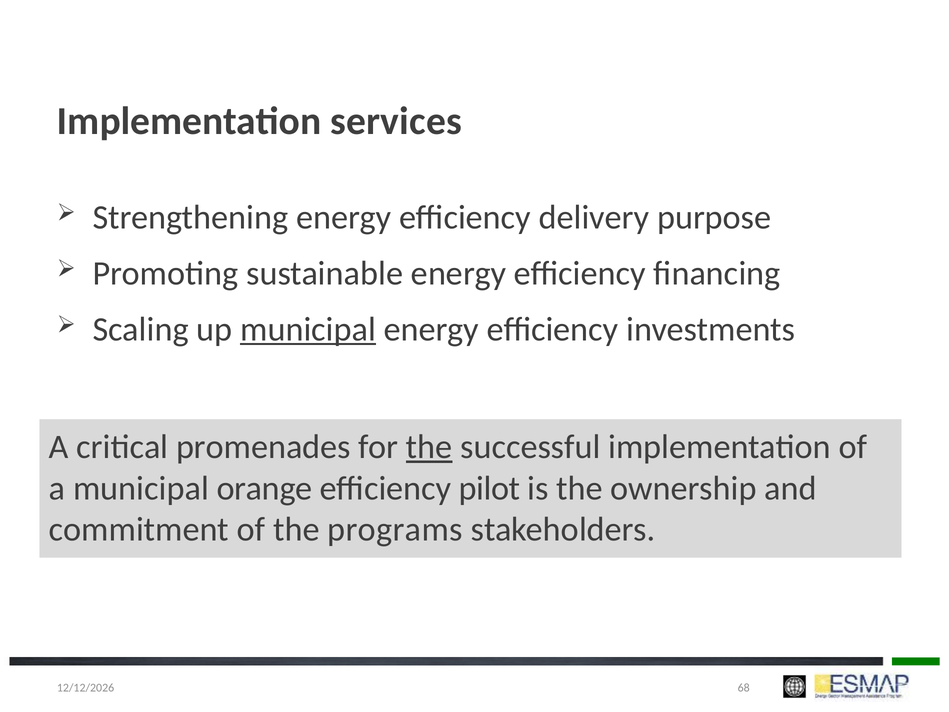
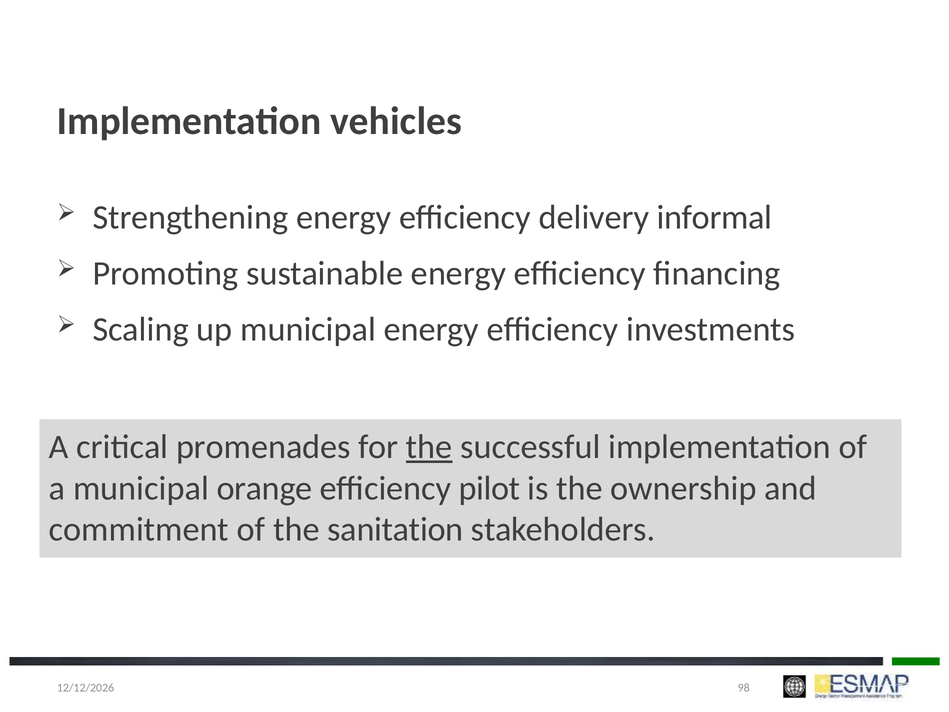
services: services -> vehicles (396, 121)
purpose: purpose -> informal (714, 218)
municipal underline: present -> none (308, 329)
programs: programs -> sanitation (395, 529)
68: 68 -> 98 (744, 688)
